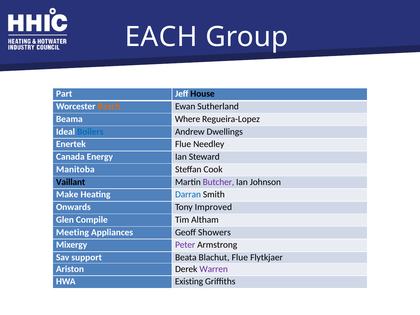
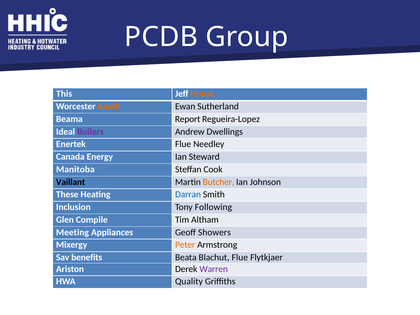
EACH: EACH -> PCDB (161, 37)
Part: Part -> This (64, 94)
House colour: black -> orange (203, 94)
Where: Where -> Report (188, 119)
Boilers colour: blue -> purple (90, 132)
Butcher colour: purple -> orange (218, 182)
Make: Make -> These (67, 195)
Onwards: Onwards -> Inclusion (73, 207)
Improved: Improved -> Following (213, 207)
Peter colour: purple -> orange (185, 245)
support: support -> benefits (87, 257)
Existing: Existing -> Quality (189, 282)
